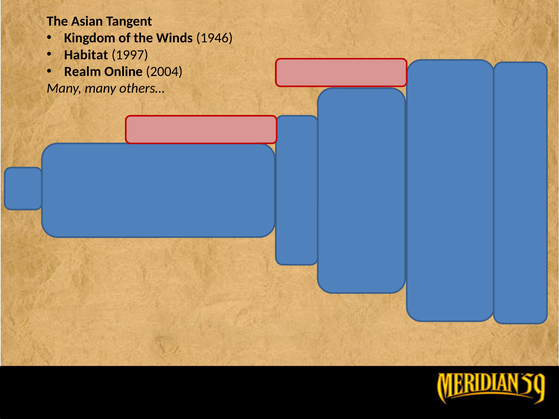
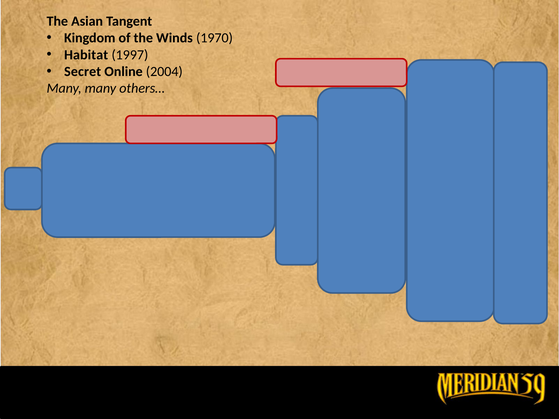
1946: 1946 -> 1970 (214, 38)
Realm: Realm -> Secret (83, 72)
